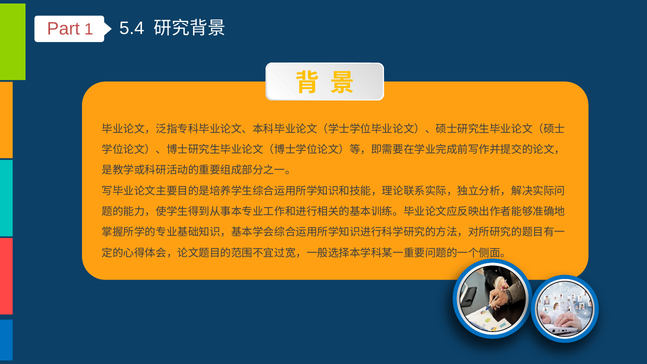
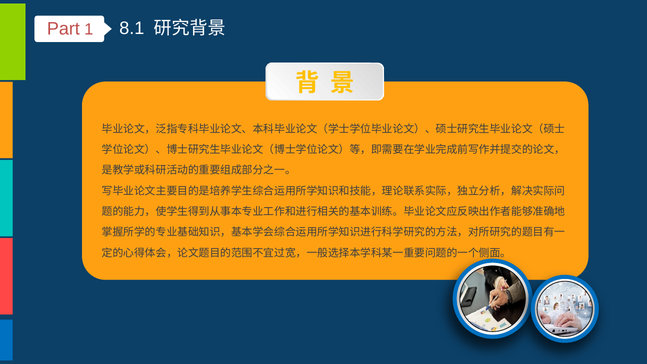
5.4: 5.4 -> 8.1 (132, 28)
